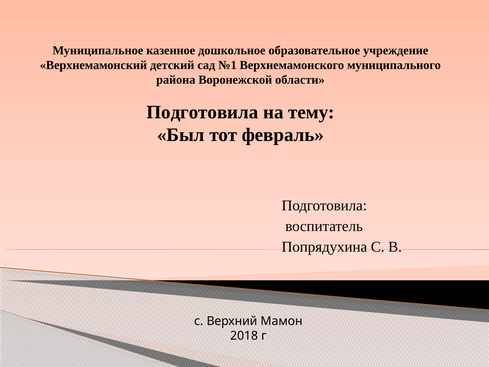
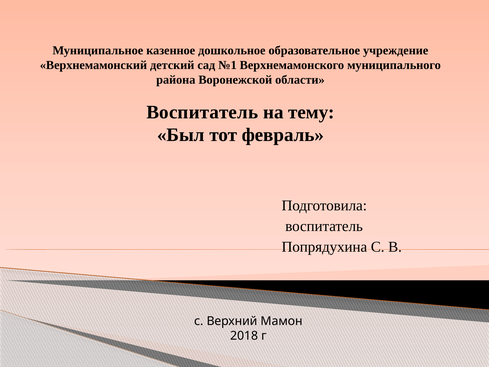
Подготовила: Подготовила -> Воспитатель (202, 112)
